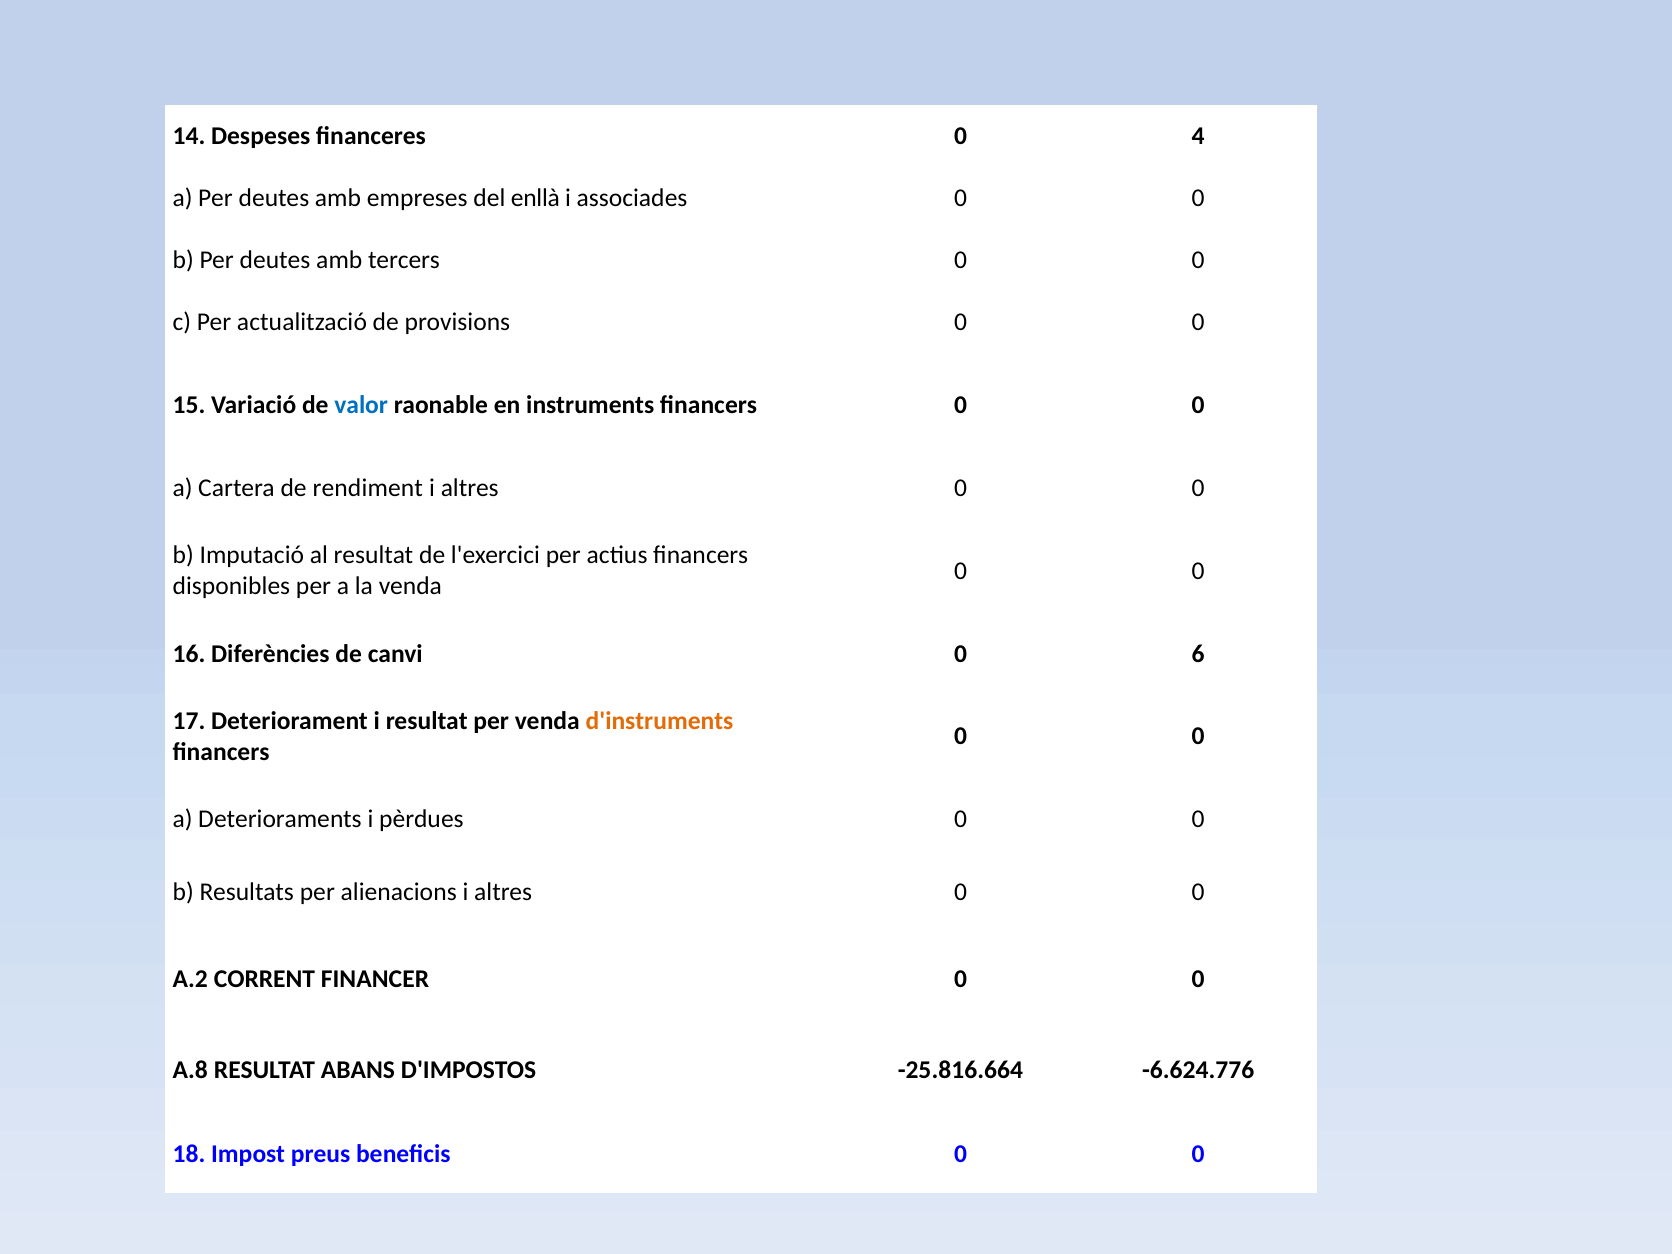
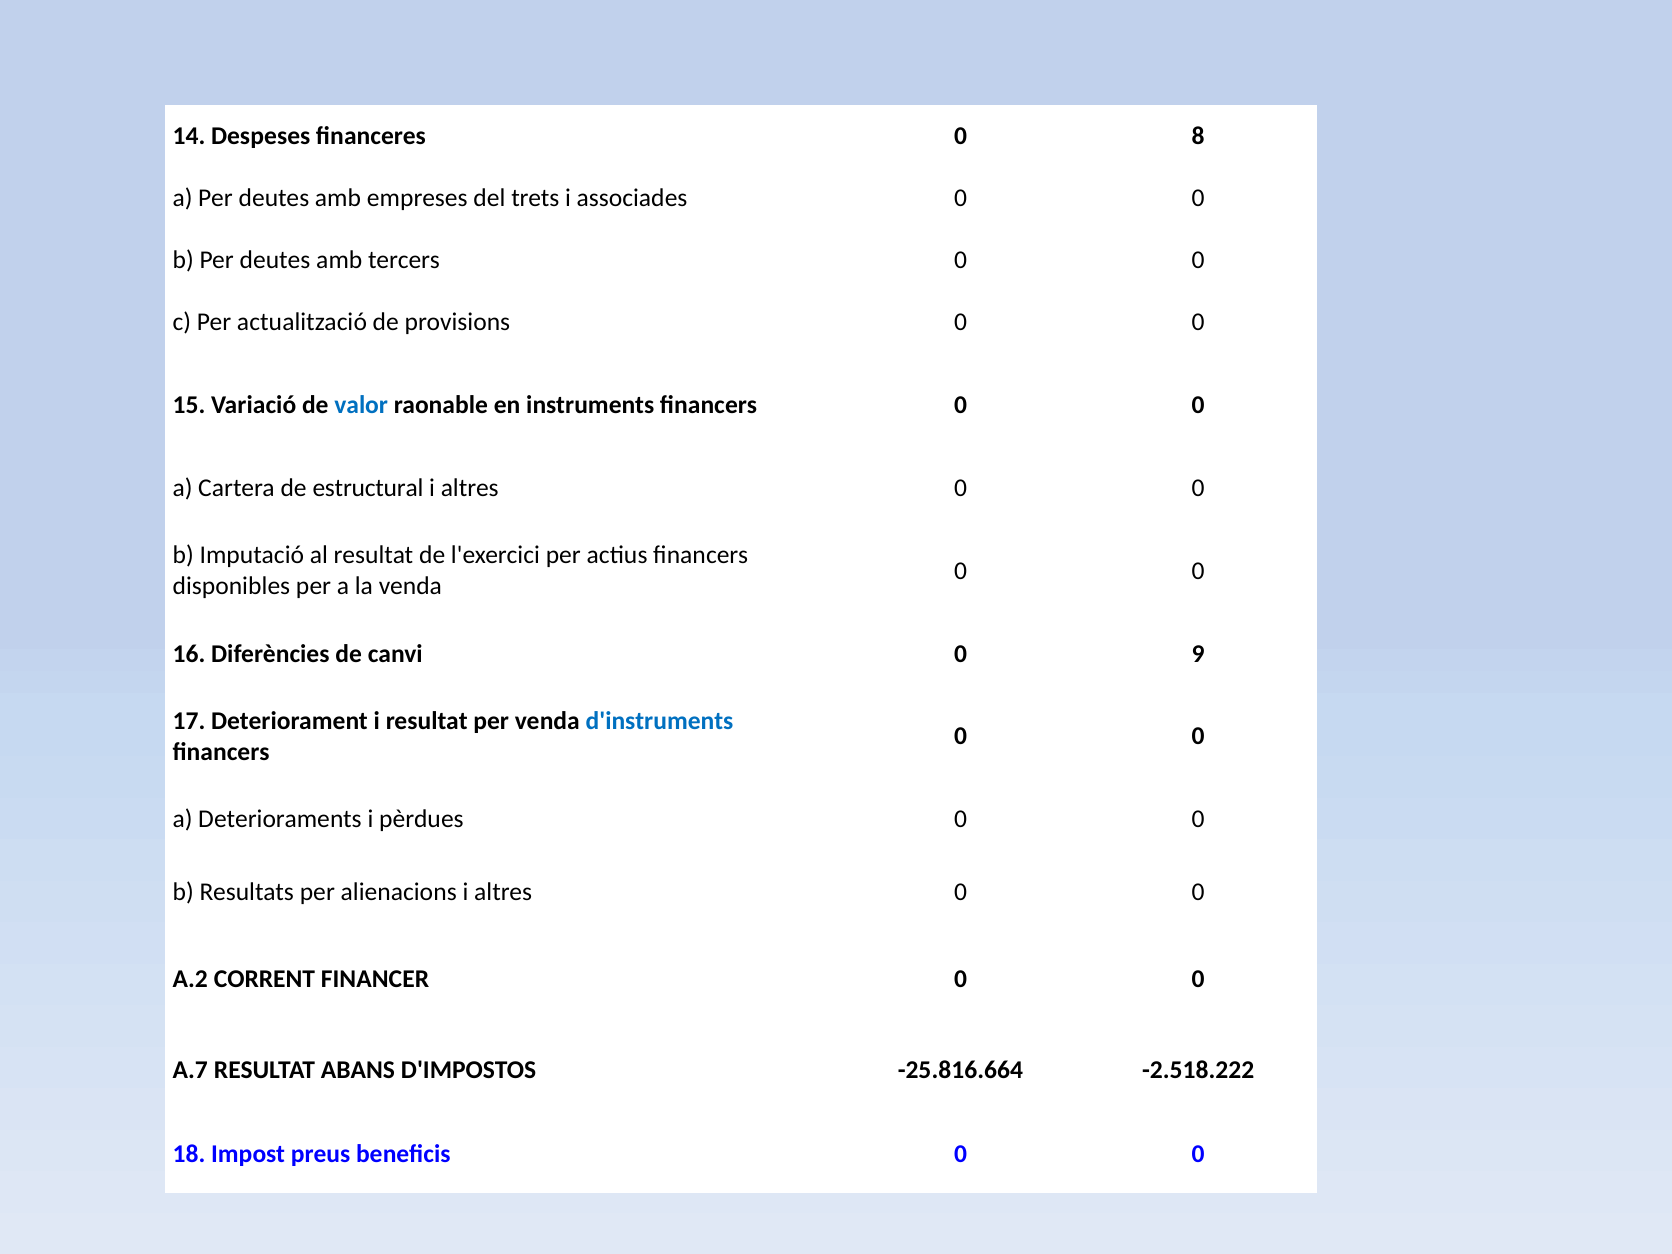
4: 4 -> 8 (1198, 136)
enllà: enllà -> trets (535, 198)
rendiment: rendiment -> estructural (368, 488)
6: 6 -> 9 (1198, 654)
d'instruments colour: orange -> blue (659, 721)
A.8: A.8 -> A.7 (190, 1070)
-6.624.776: -6.624.776 -> -2.518.222 (1198, 1070)
